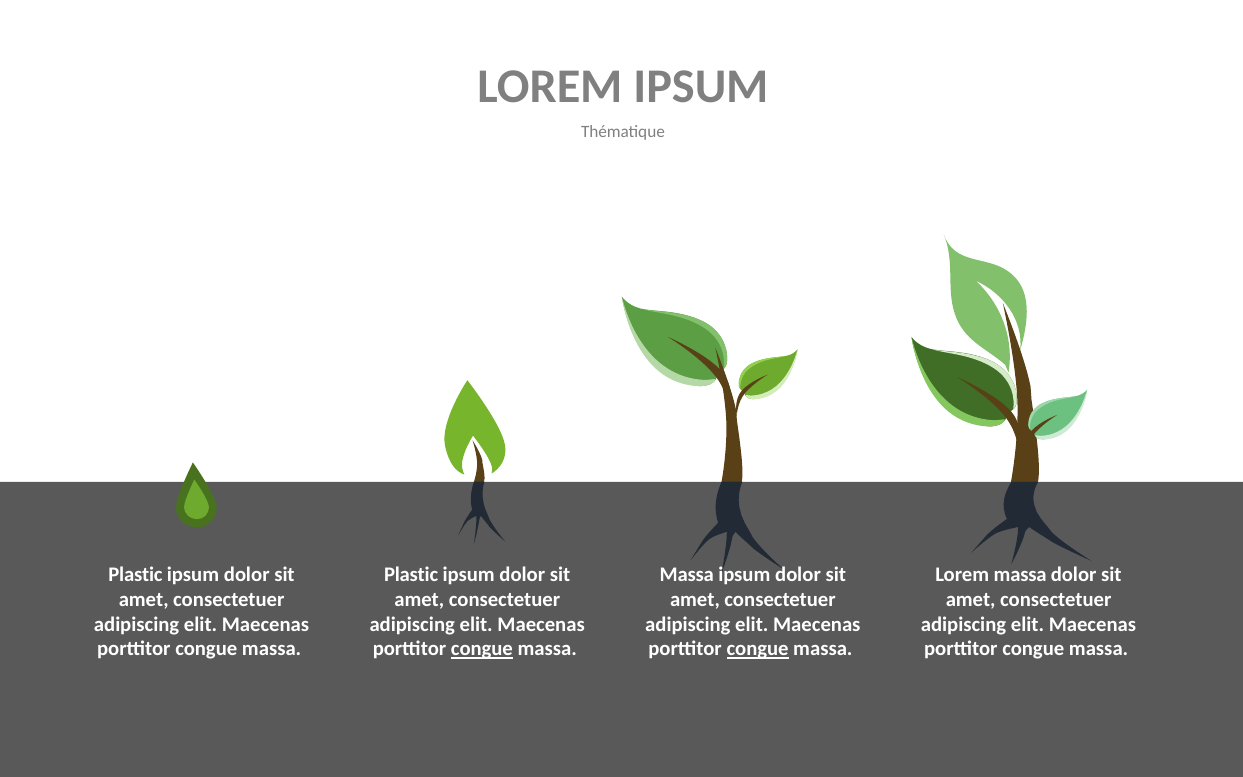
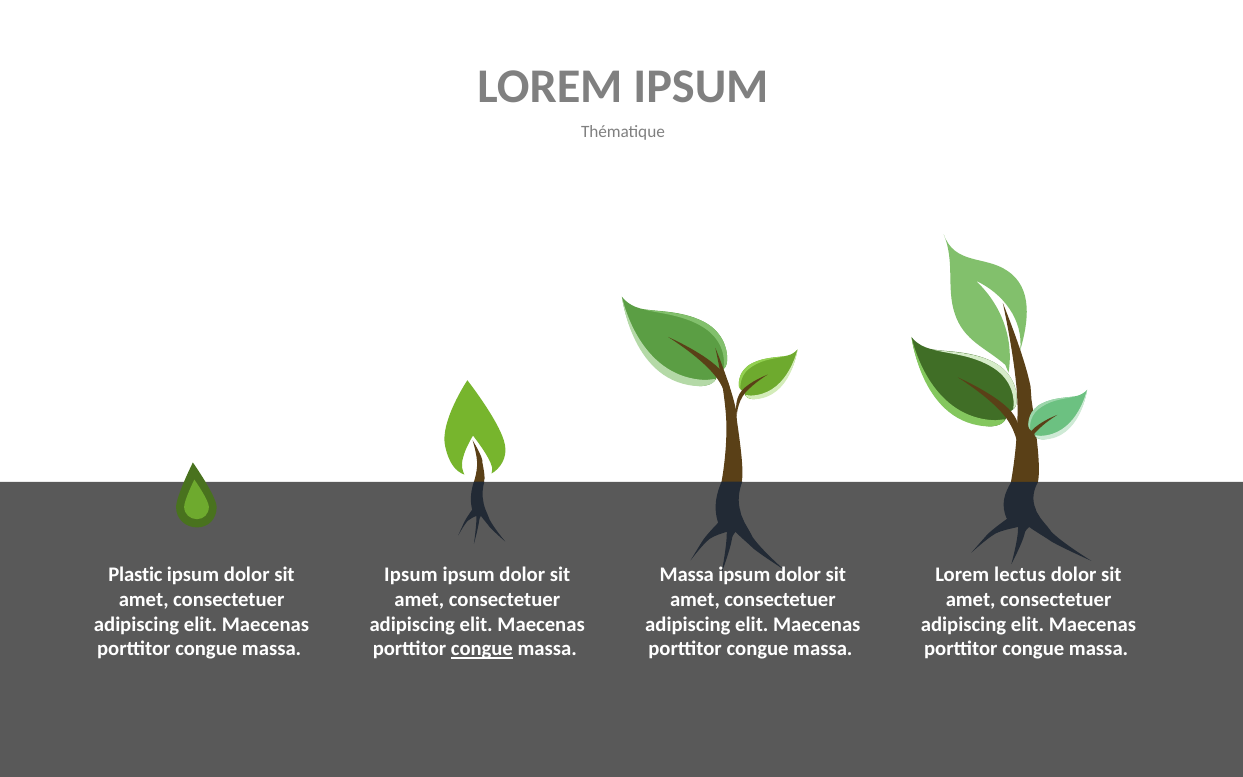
Plastic: Plastic -> Ipsum (411, 574)
Lorem massa: massa -> lectus (1020, 574)
congue underline: present -> none (758, 649)
